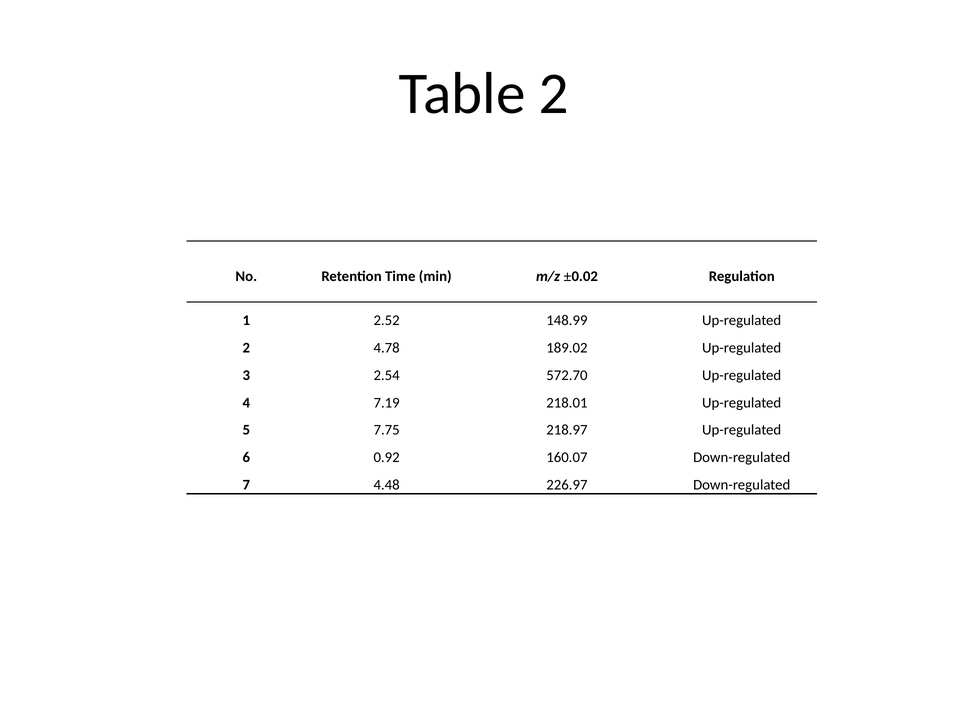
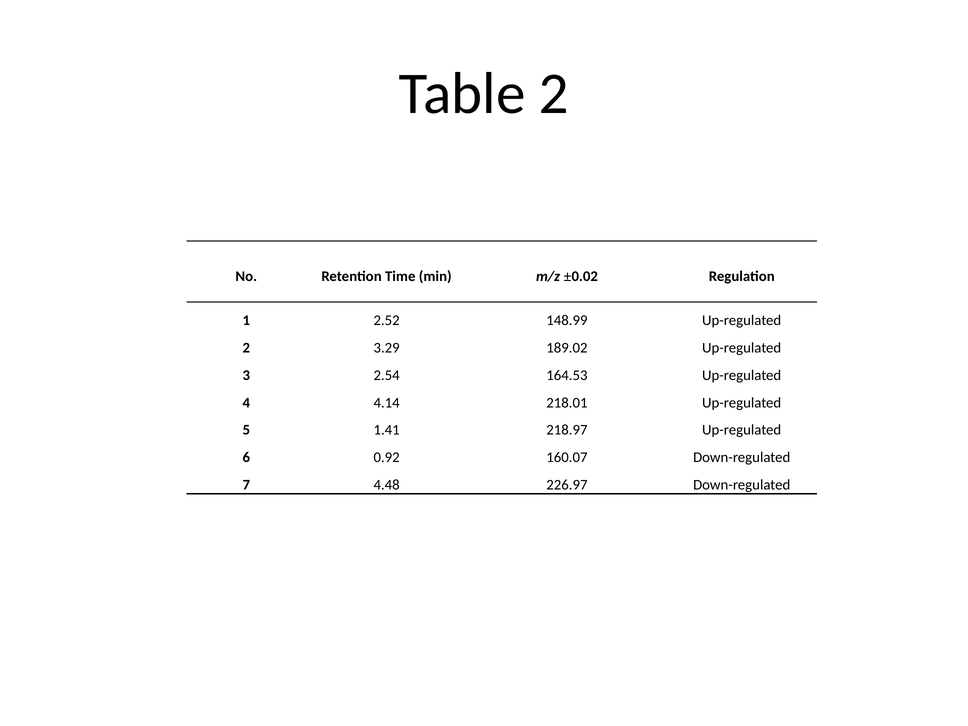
4.78: 4.78 -> 3.29 (387, 348)
572.70: 572.70 -> 164.53 (567, 375)
7.19: 7.19 -> 4.14 (387, 403)
7.75: 7.75 -> 1.41 (387, 430)
